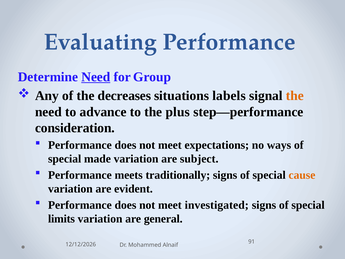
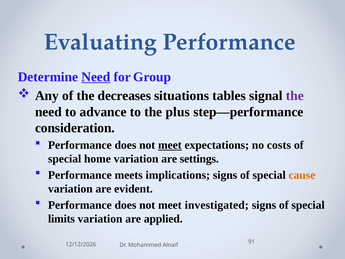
labels: labels -> tables (229, 96)
the colour: orange -> purple (295, 96)
meet underline: none -> present (170, 145)
ways: ways -> costs (279, 145)
made: made -> home (97, 159)
subject: subject -> settings (199, 159)
traditionally: traditionally -> implications (178, 175)
general: general -> applied (163, 219)
